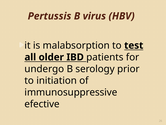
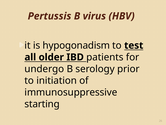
malabsorption: malabsorption -> hypogonadism (76, 45)
efective: efective -> starting (42, 104)
